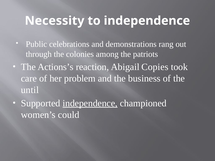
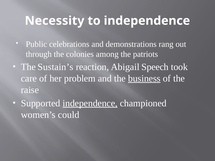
Actions’s: Actions’s -> Sustain’s (55, 67)
Copies: Copies -> Speech (155, 67)
business underline: none -> present (144, 79)
until: until -> raise (30, 90)
